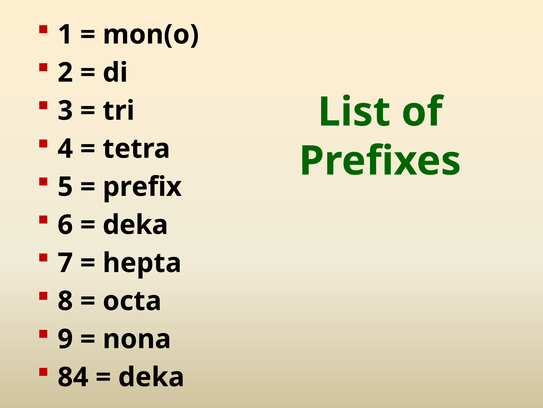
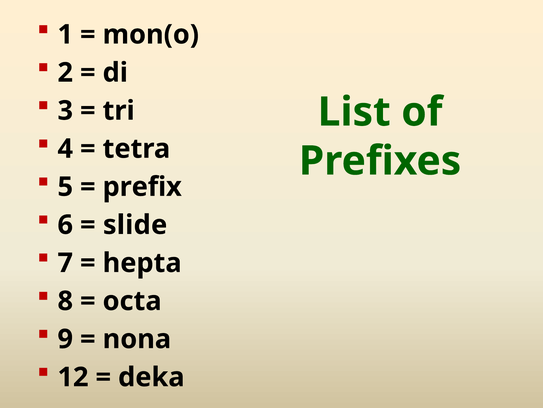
deka: deka -> slide (135, 225)
84: 84 -> 12 (73, 377)
